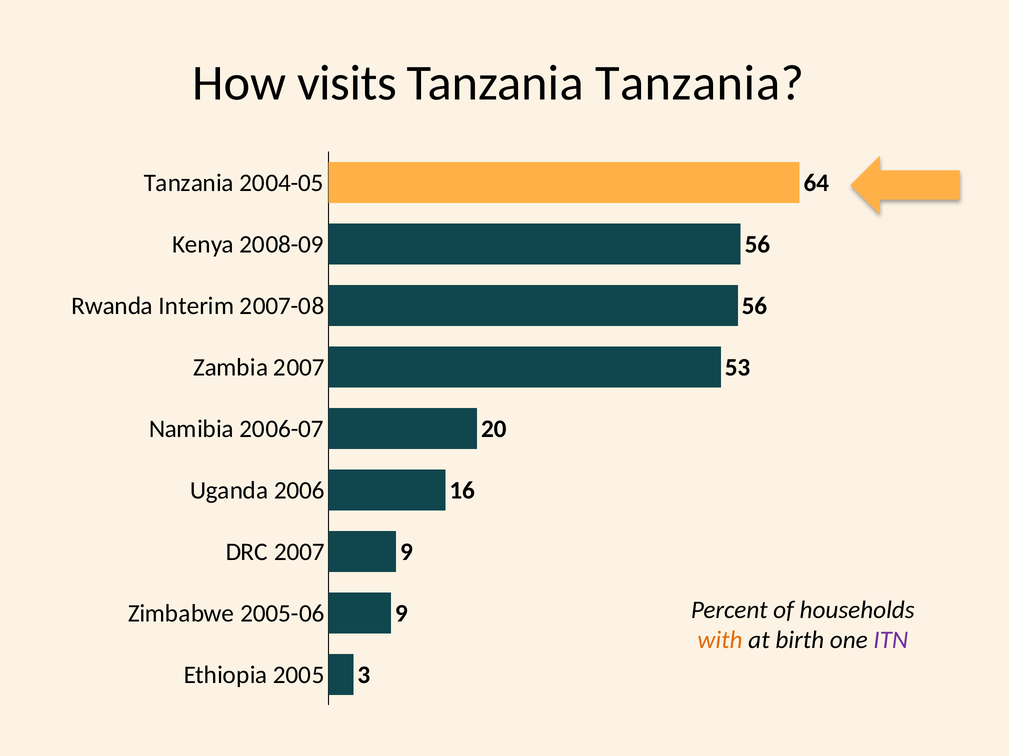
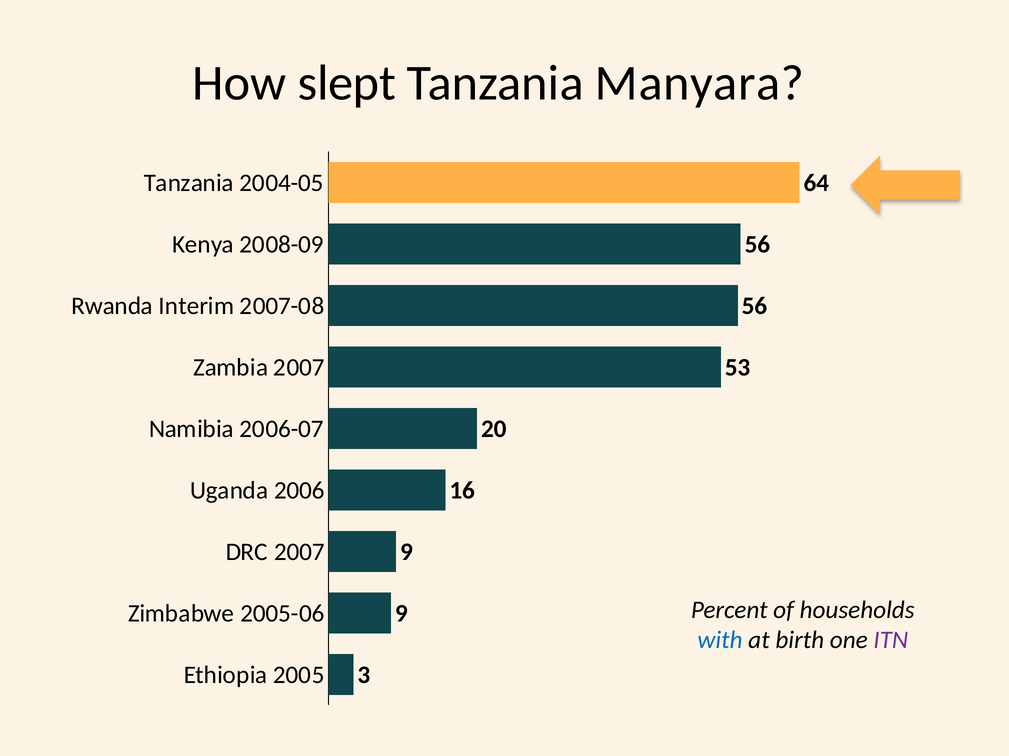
visits: visits -> slept (347, 83)
Tanzania Tanzania: Tanzania -> Manyara (700, 83)
with colour: orange -> blue (720, 641)
